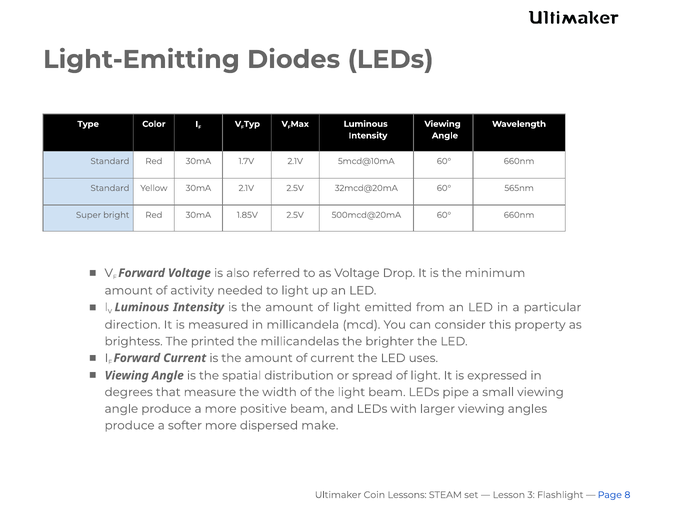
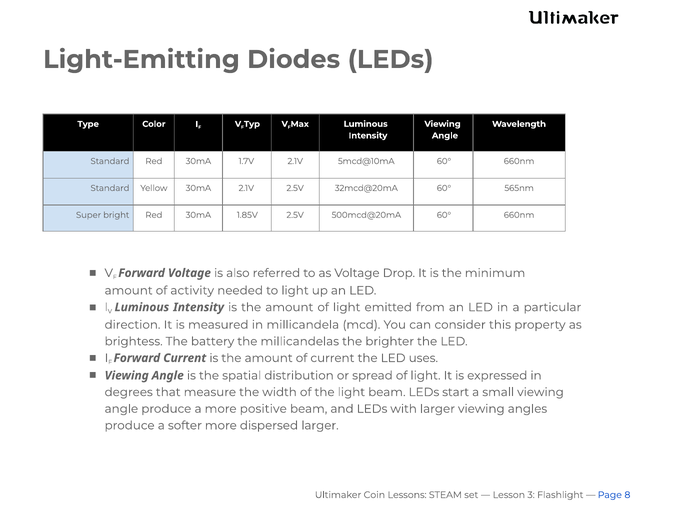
printed: printed -> battery (213, 341)
pipe: pipe -> start (456, 392)
dispersed make: make -> larger (320, 426)
